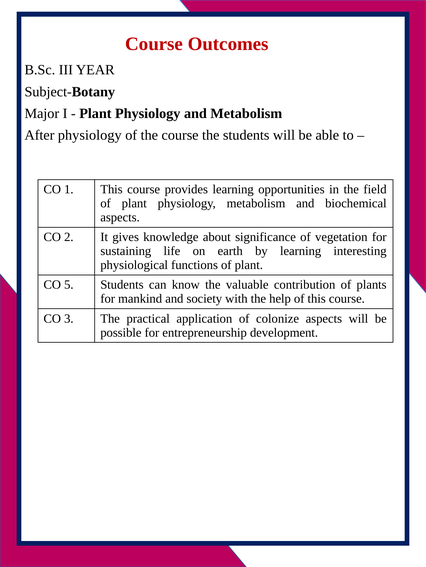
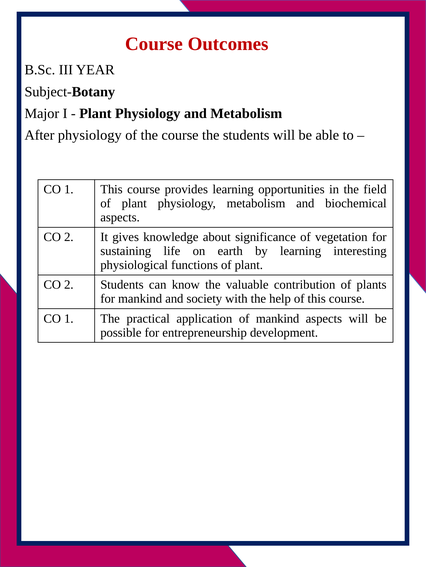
5: 5 -> 2 (69, 285)
3: 3 -> 1 (69, 319)
of colonize: colonize -> mankind (278, 319)
